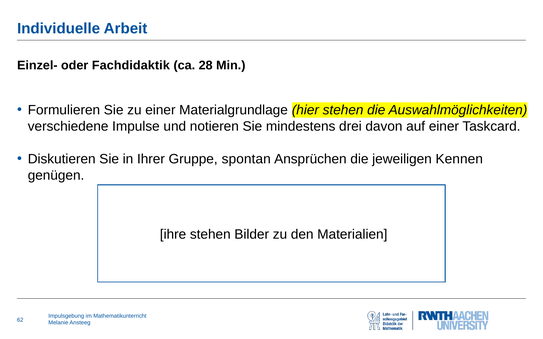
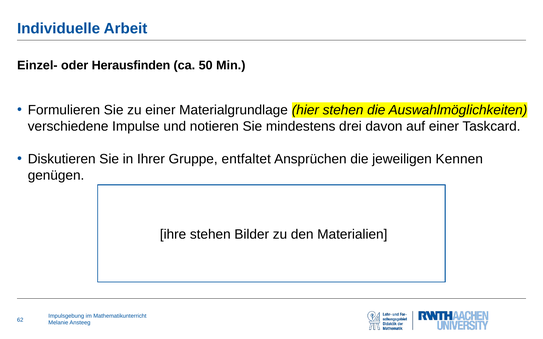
Fachdidaktik: Fachdidaktik -> Herausfinden (131, 65)
28: 28 -> 50 (206, 65)
spontan: spontan -> entfaltet (246, 159)
